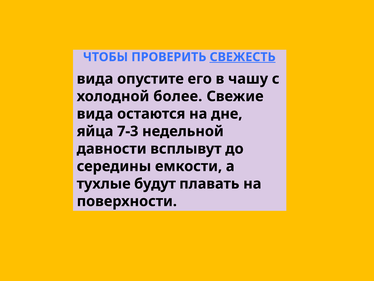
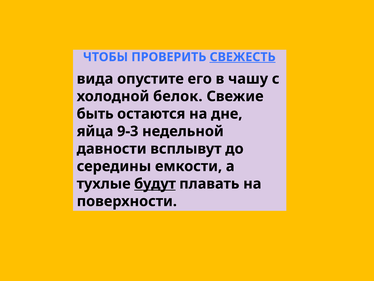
более: более -> белок (178, 96)
вида: вида -> быть (95, 114)
7-3: 7-3 -> 9-3 (128, 131)
будут underline: none -> present (155, 183)
